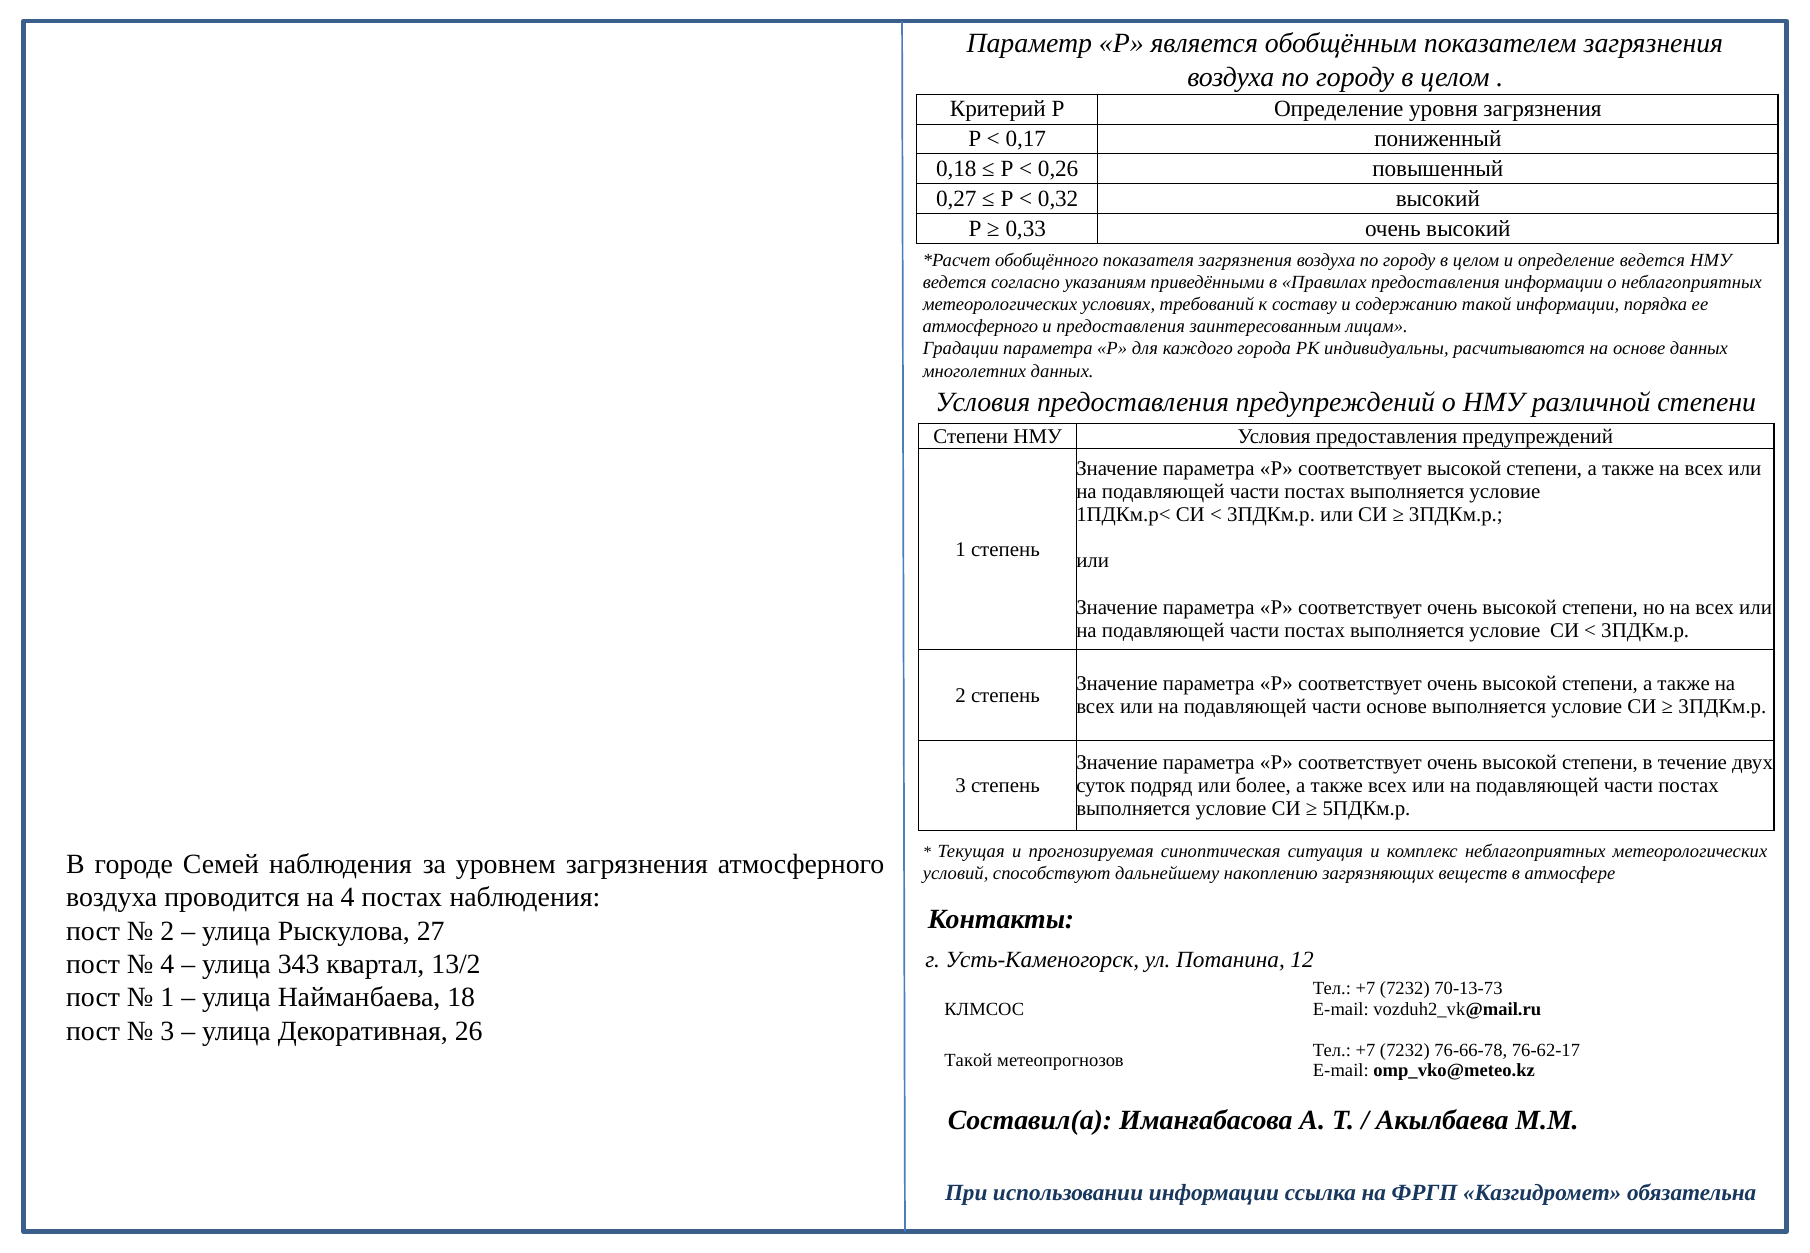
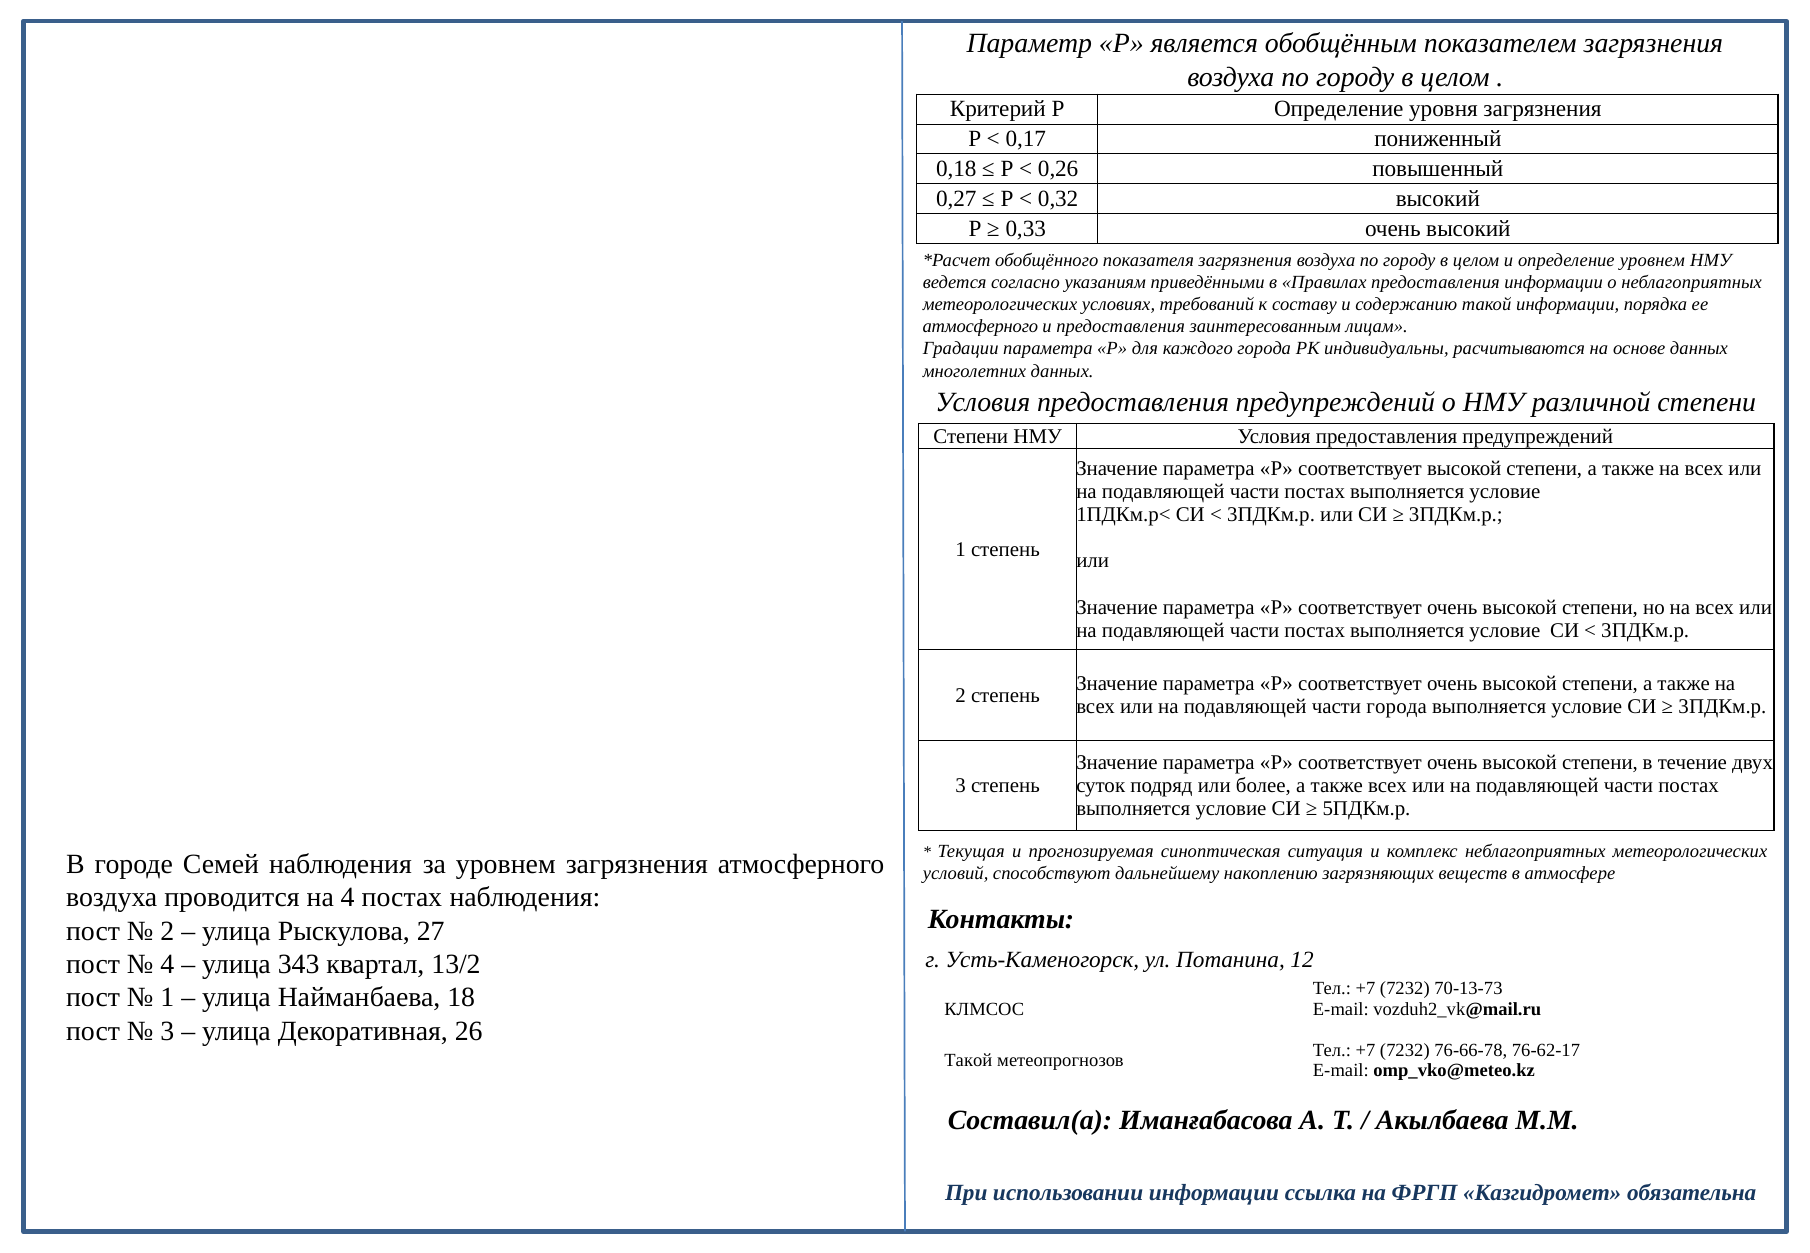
определение ведется: ведется -> уровнем (1652, 260)
части основе: основе -> города (1397, 707)
